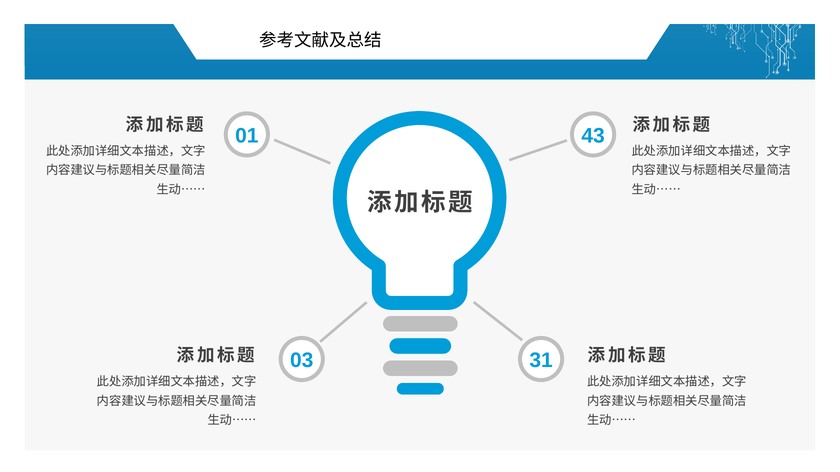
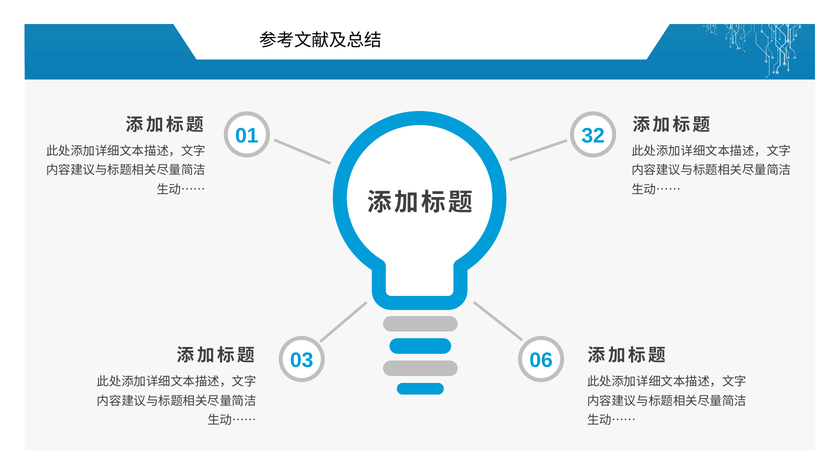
43: 43 -> 32 (593, 136)
31: 31 -> 06 (541, 361)
